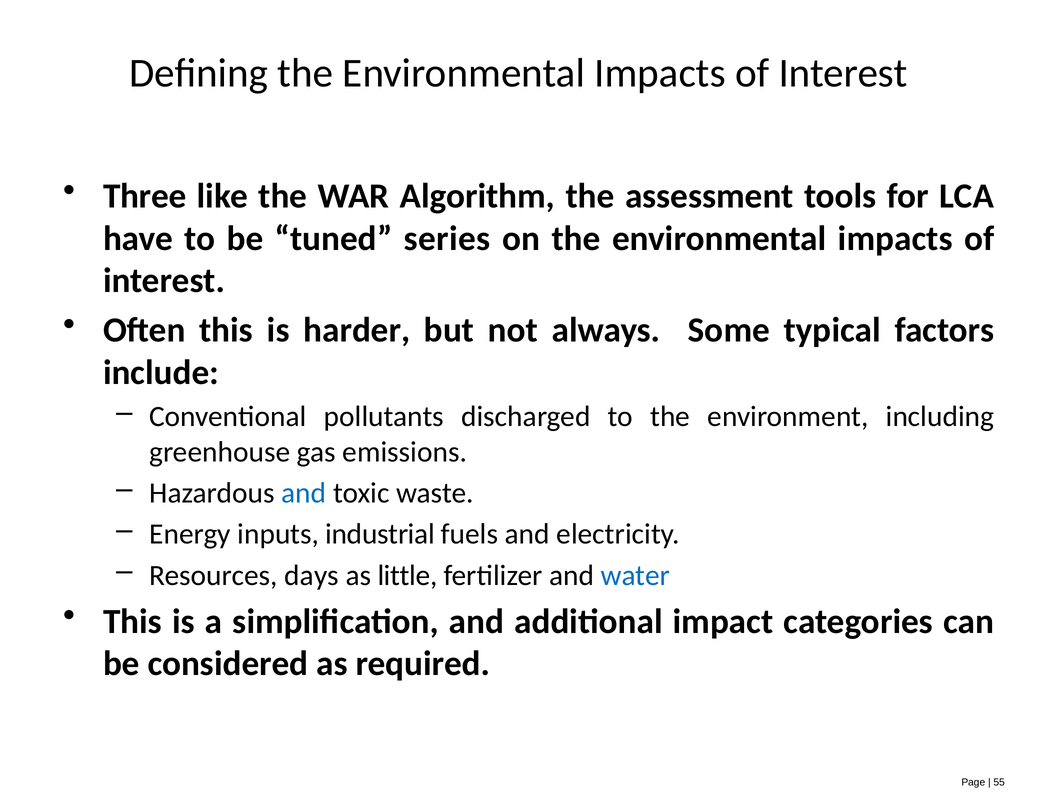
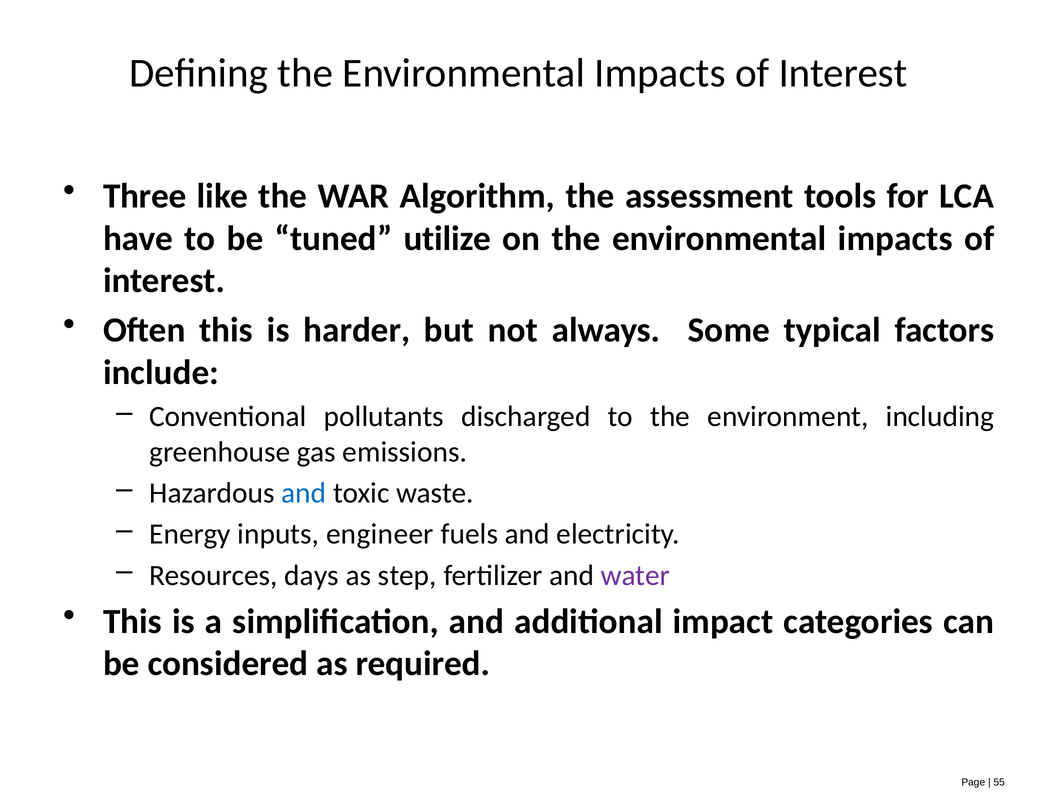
series: series -> utilize (447, 239)
industrial: industrial -> engineer (380, 535)
little: little -> step (407, 576)
water colour: blue -> purple (635, 576)
